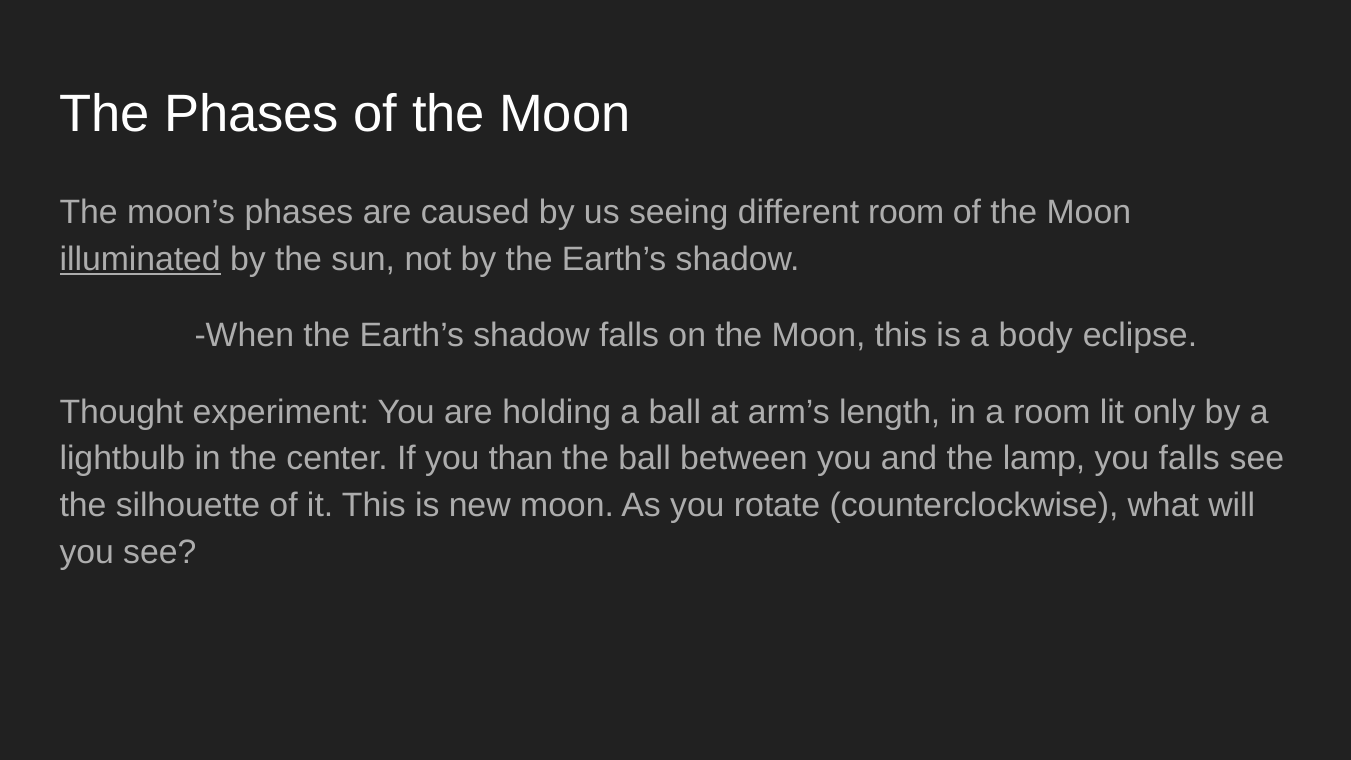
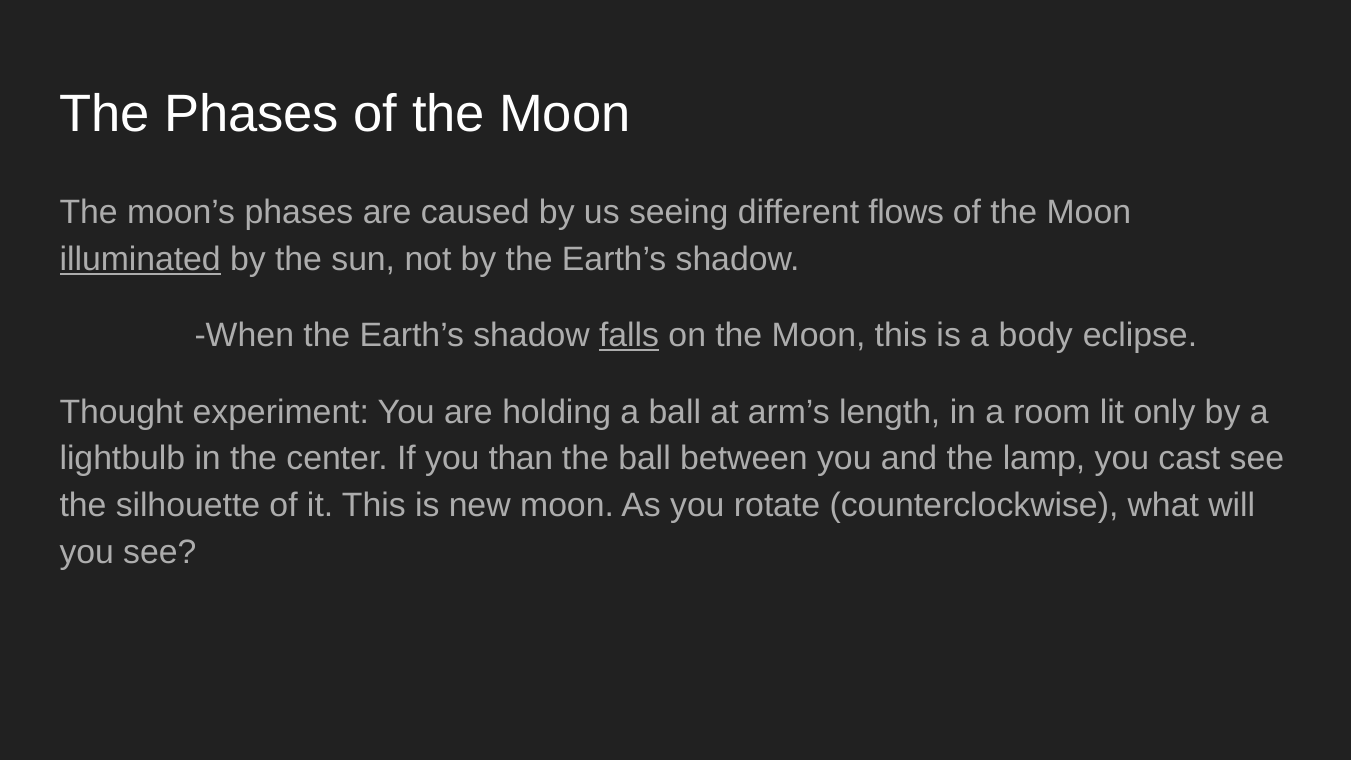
different room: room -> flows (906, 212)
falls underline: none -> present (629, 336)
you falls: falls -> cast (1189, 459)
